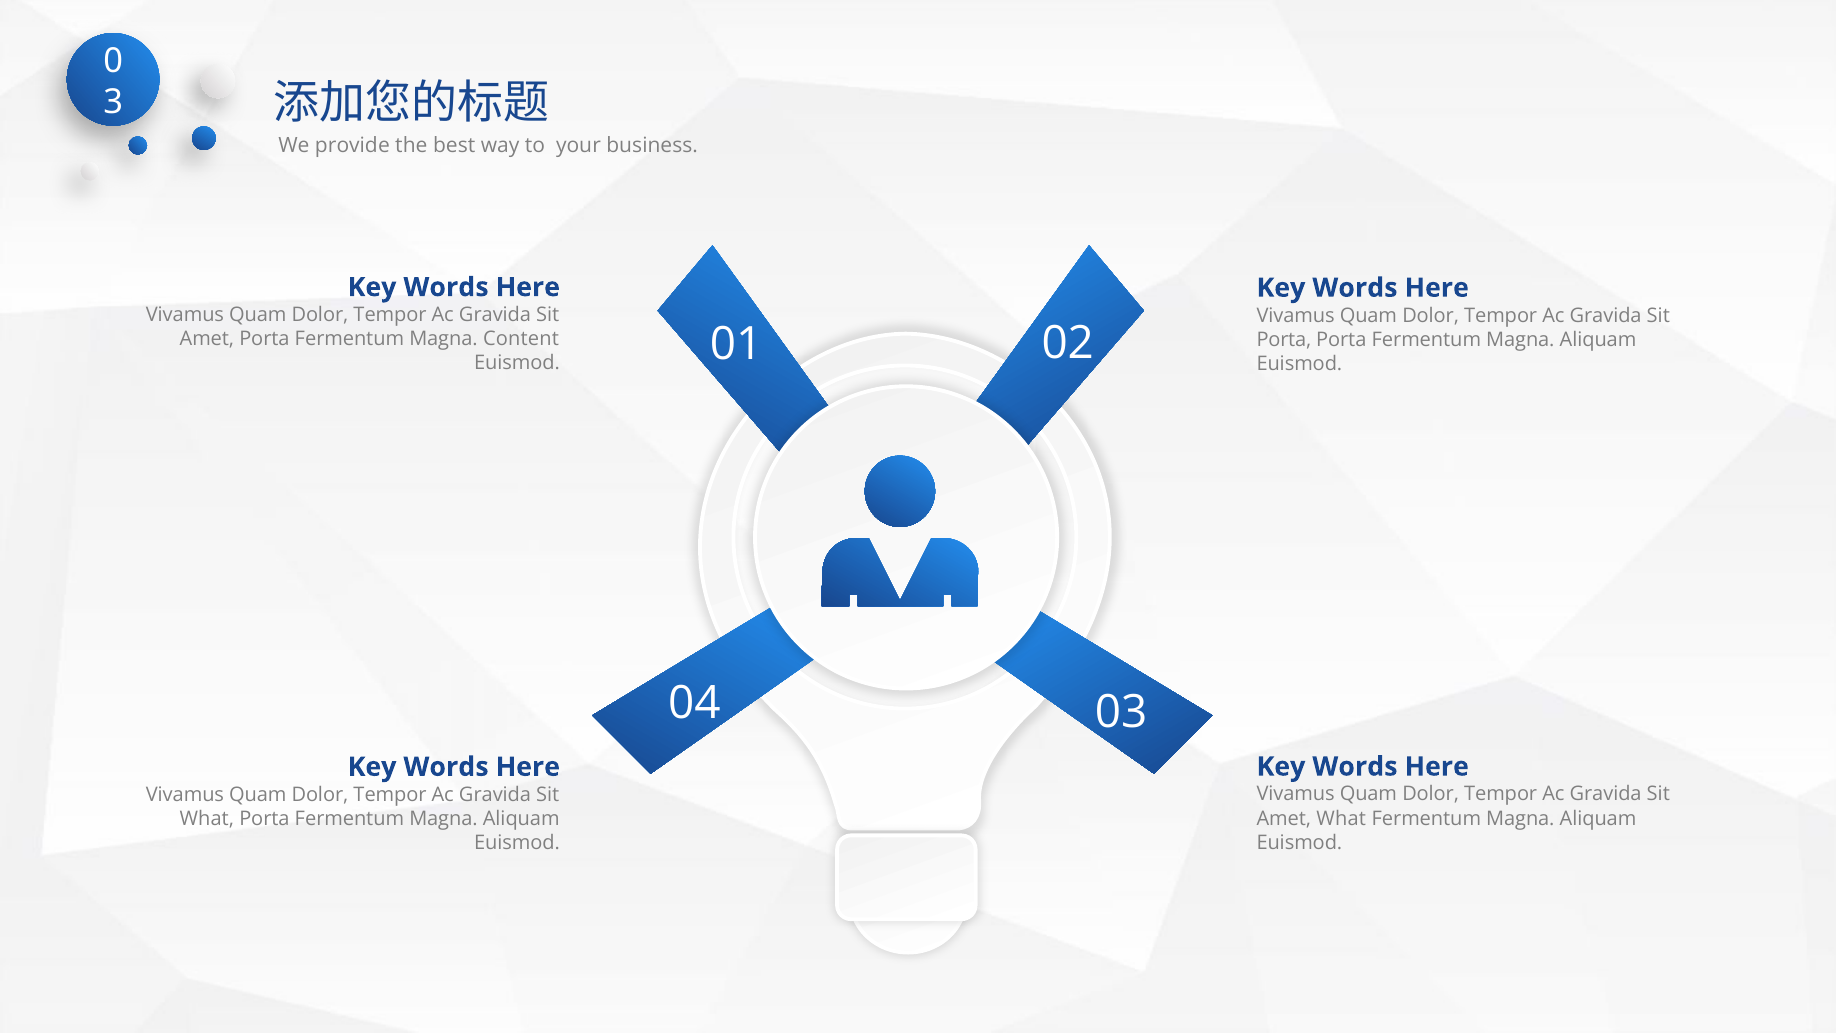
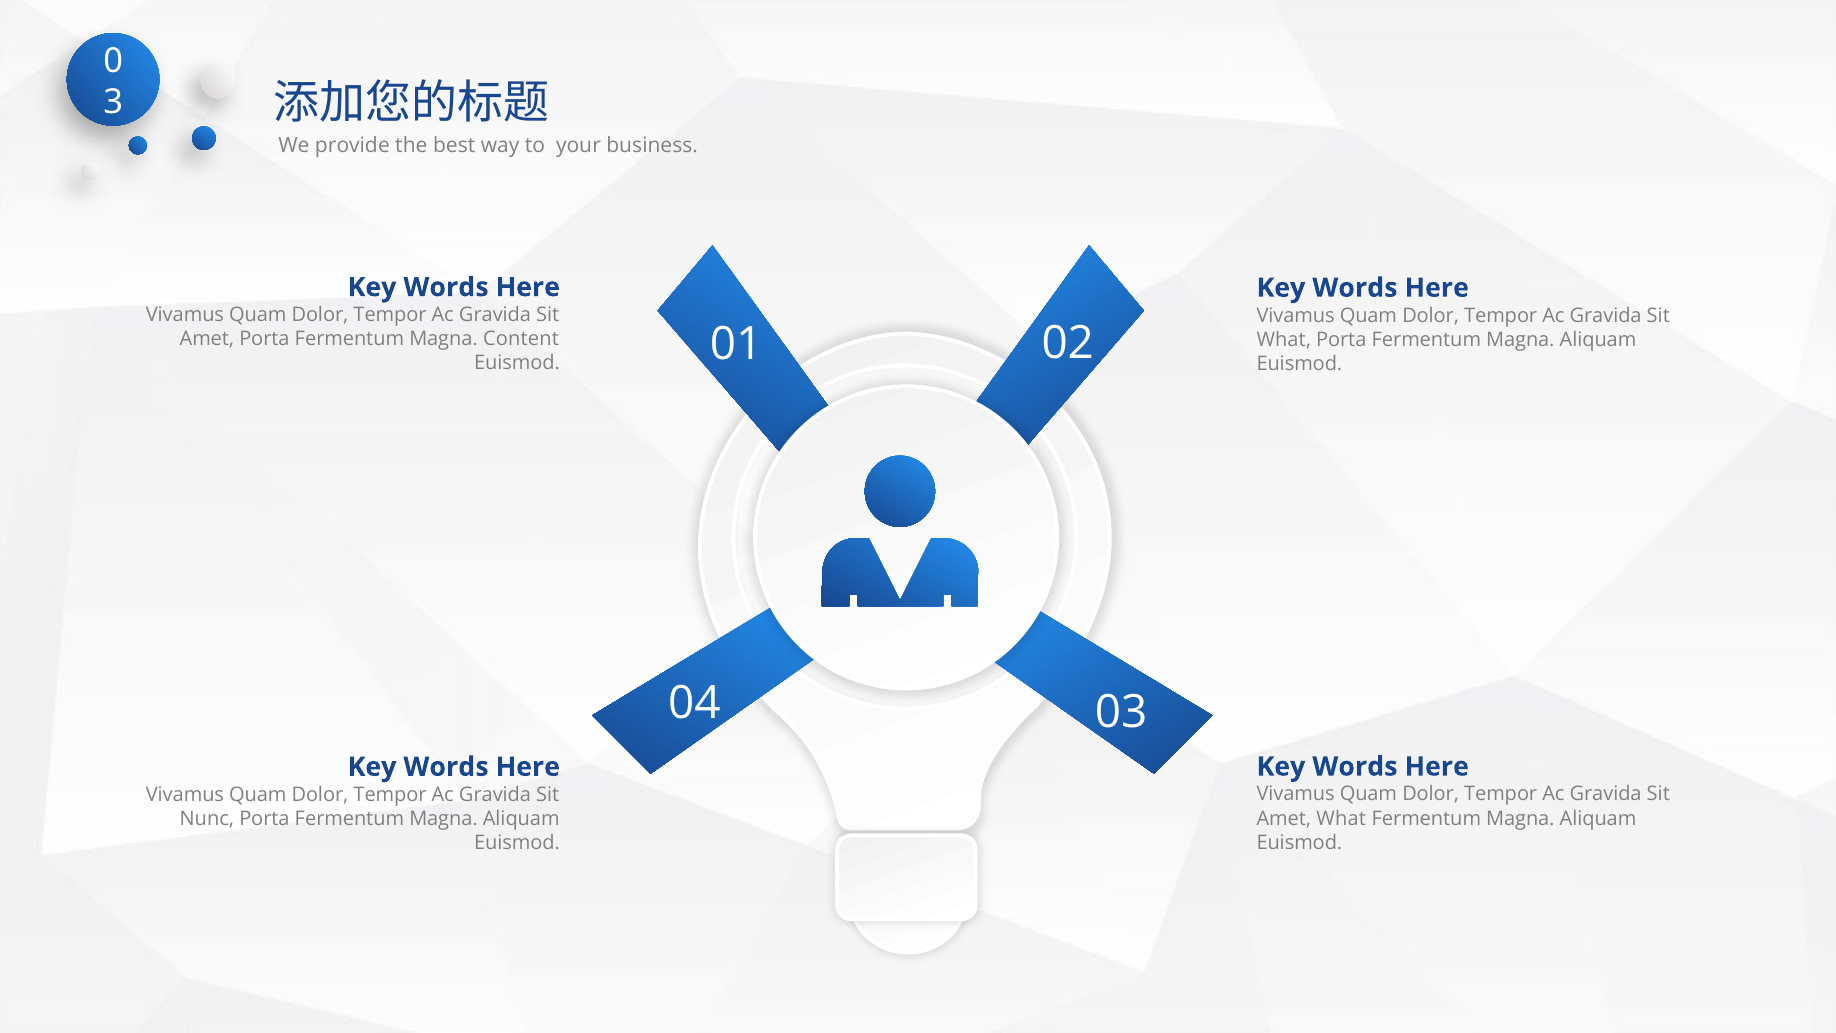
Porta: Porta -> What (1284, 340)
What: What -> Nunc (207, 818)
